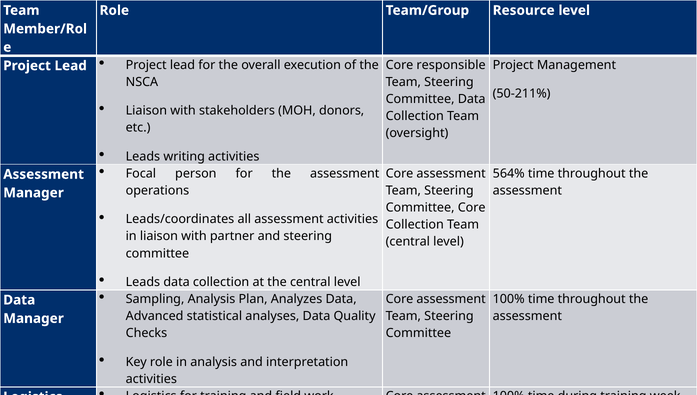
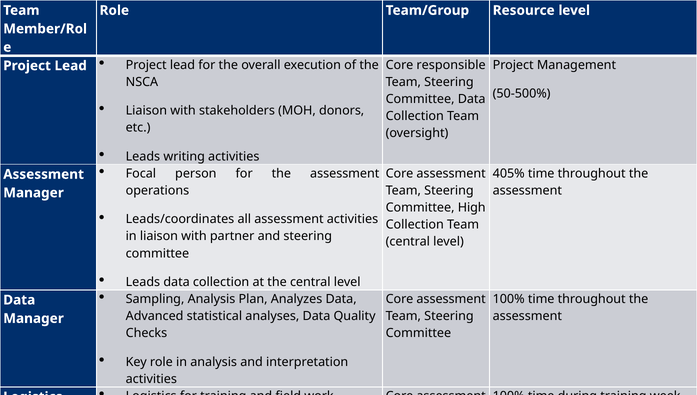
50-211%: 50-211% -> 50-500% (522, 94)
564%: 564% -> 405% (509, 174)
Committee Core: Core -> High (472, 208)
